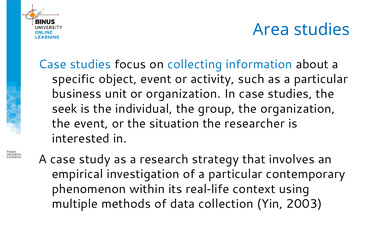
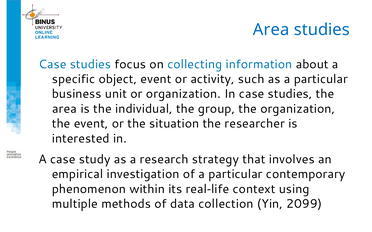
seek: seek -> area (64, 109)
2003: 2003 -> 2099 (304, 204)
